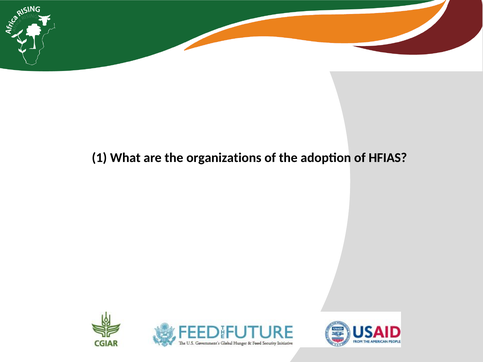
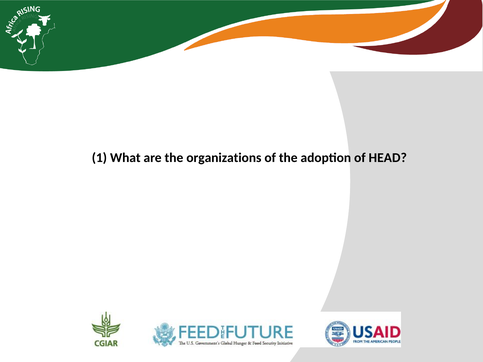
HFIAS: HFIAS -> HEAD (388, 158)
